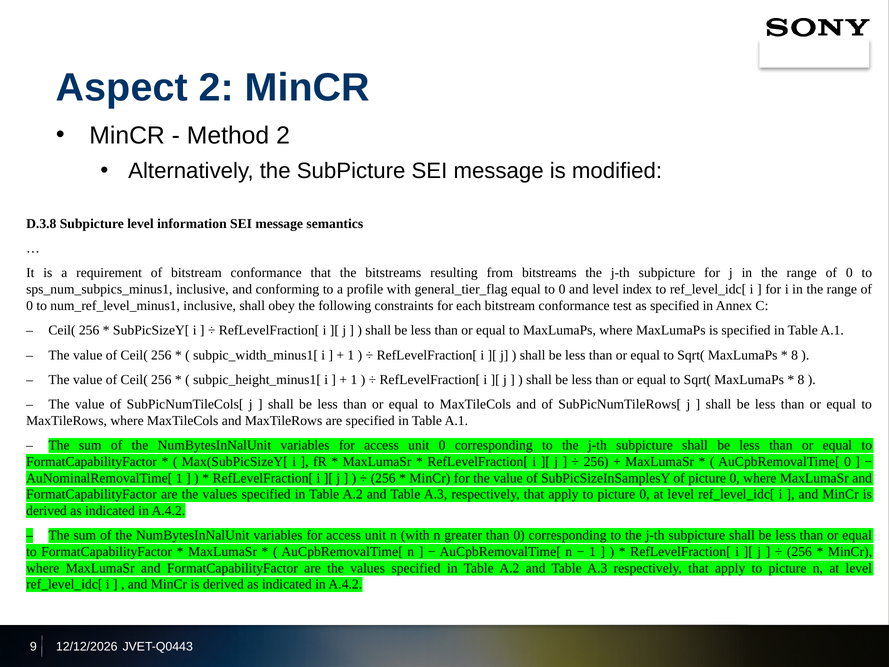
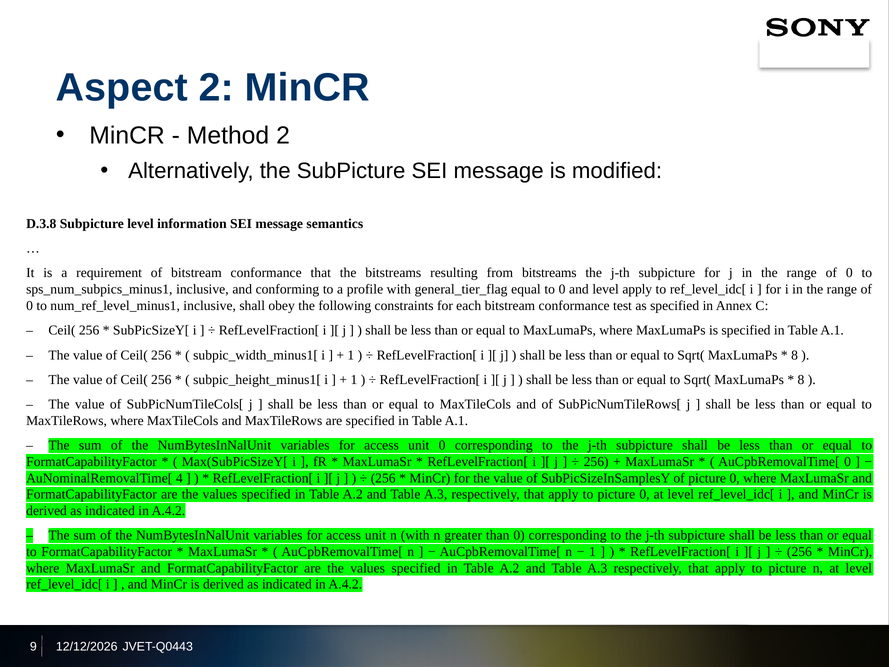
level index: index -> apply (637, 289)
AuNominalRemovalTime[ 1: 1 -> 4 (179, 478)
